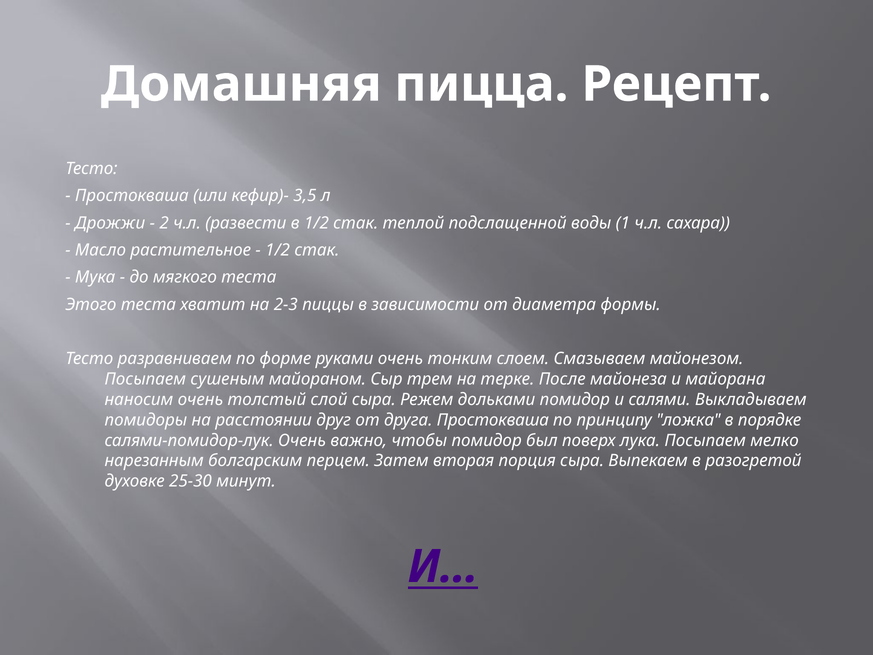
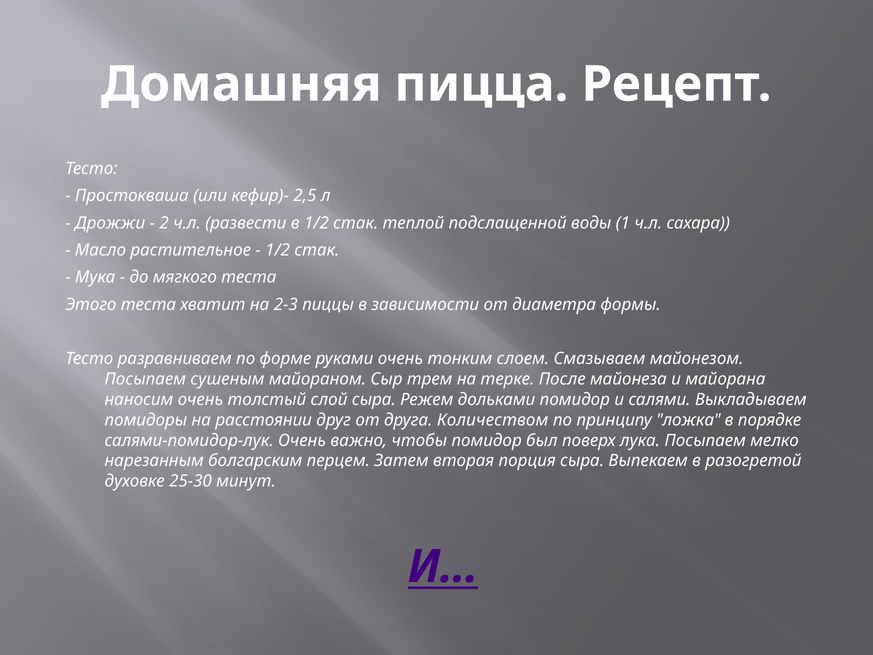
3,5: 3,5 -> 2,5 (305, 196)
друга Простокваша: Простокваша -> Количеством (493, 420)
